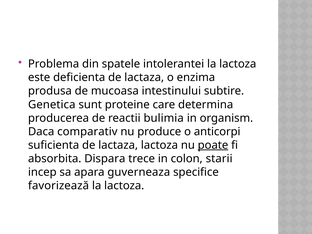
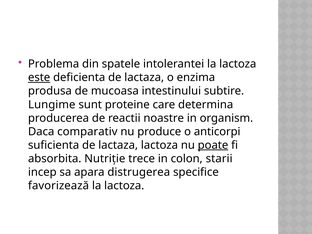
este underline: none -> present (39, 78)
Genetica: Genetica -> Lungime (52, 105)
bulimia: bulimia -> noastre (164, 118)
Dispara: Dispara -> Nutriție (105, 159)
guverneaza: guverneaza -> distrugerea (139, 172)
